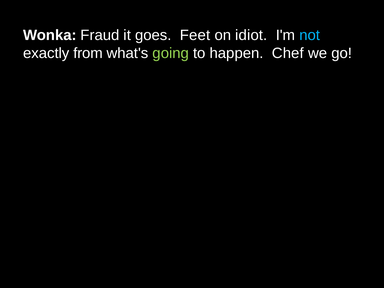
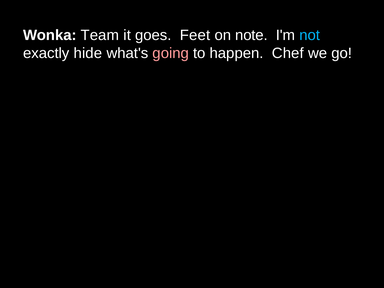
Fraud: Fraud -> Team (100, 35)
idiot: idiot -> note (251, 35)
from: from -> hide (88, 53)
going colour: light green -> pink (171, 53)
